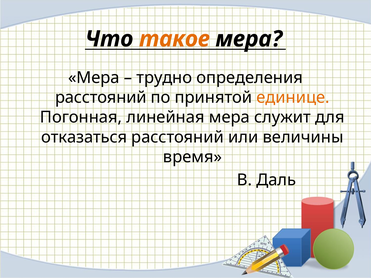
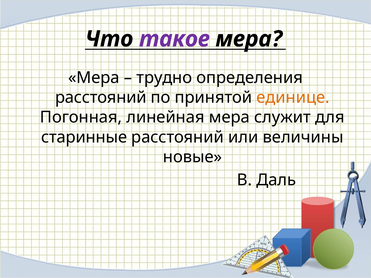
такое colour: orange -> purple (174, 39)
отказаться: отказаться -> старинные (84, 137)
время: время -> новые (192, 157)
